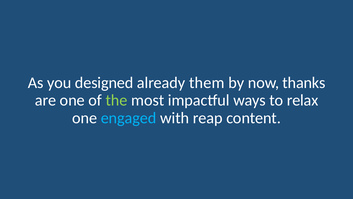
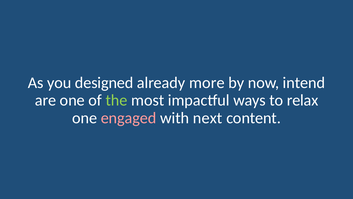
them: them -> more (207, 83)
thanks: thanks -> intend (304, 83)
engaged colour: light blue -> pink (129, 118)
reap: reap -> next (208, 118)
